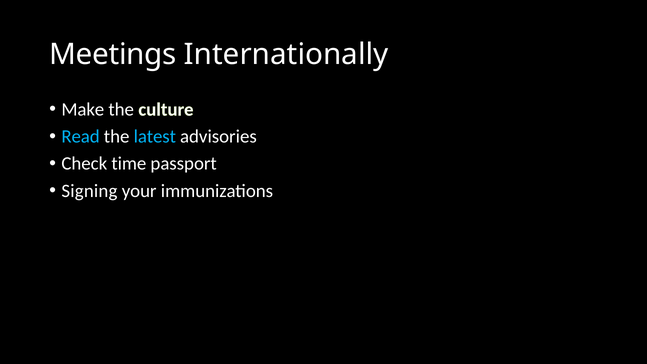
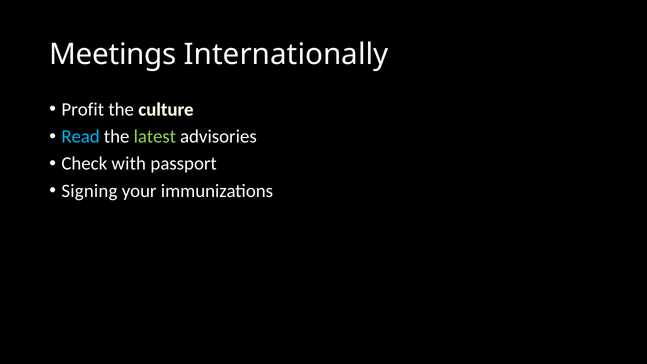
Make: Make -> Profit (83, 109)
latest colour: light blue -> light green (155, 137)
time: time -> with (129, 164)
